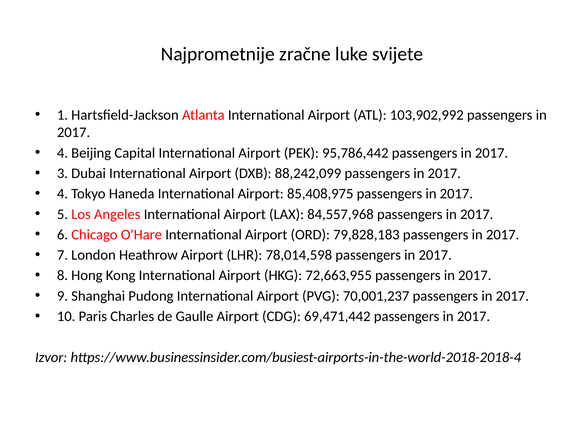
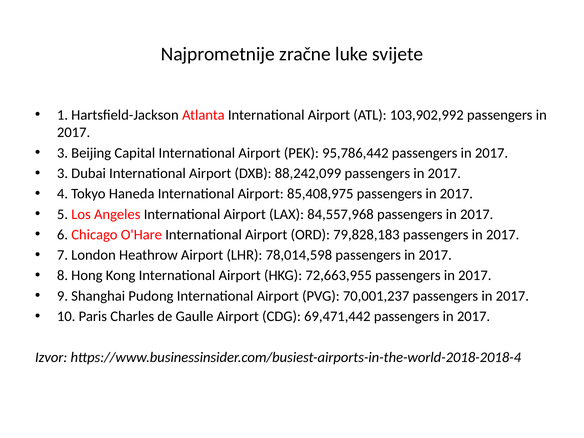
4: 4 -> 3 (62, 153)
